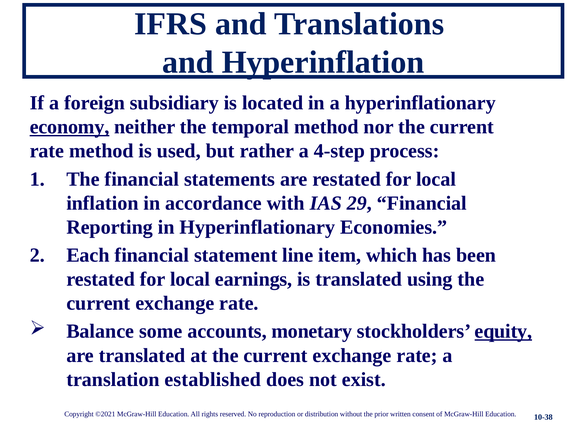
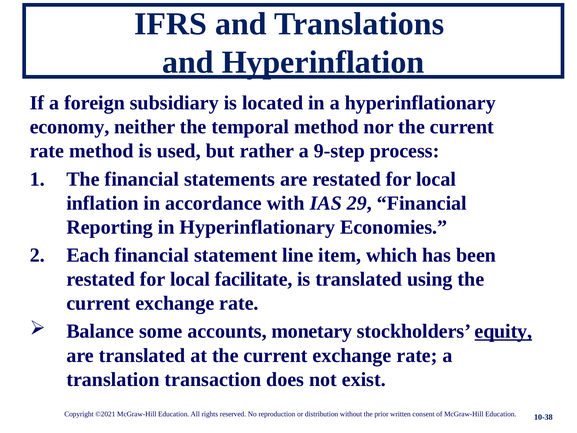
economy underline: present -> none (70, 127)
4-step: 4-step -> 9-step (339, 151)
earnings: earnings -> facilitate (254, 279)
established: established -> transaction (213, 379)
